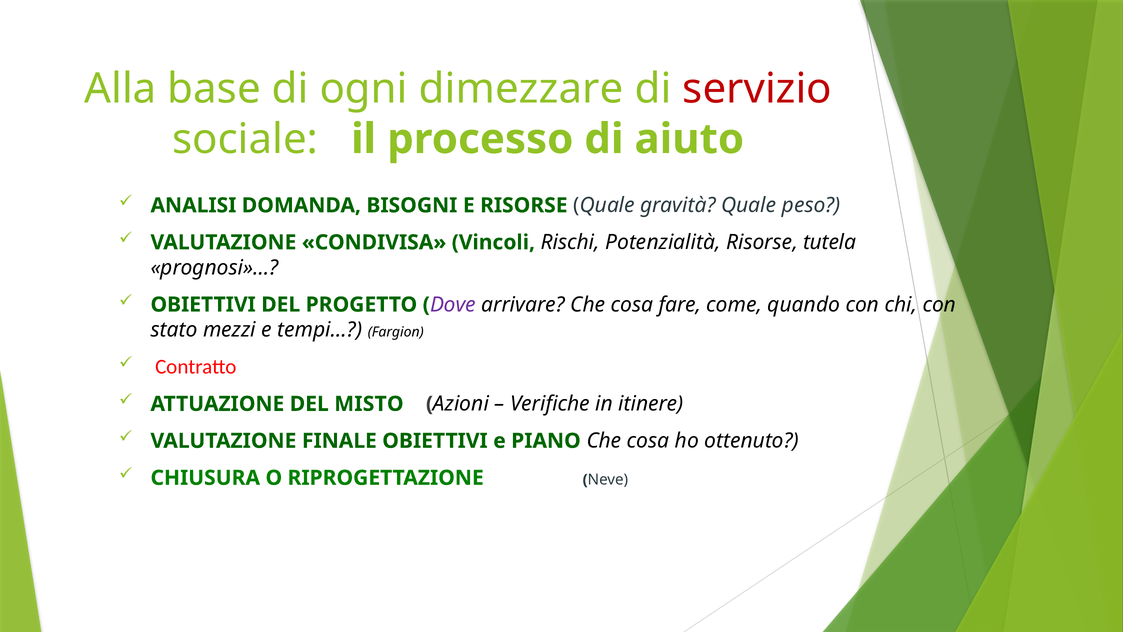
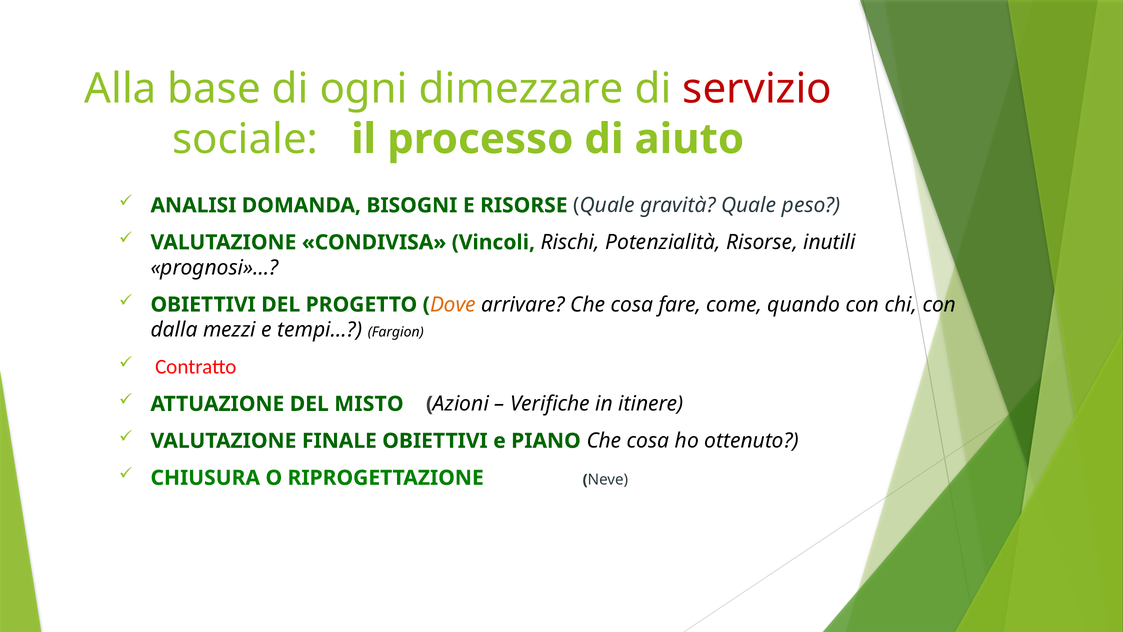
tutela: tutela -> inutili (830, 242)
Dove colour: purple -> orange (453, 305)
stato: stato -> dalla (174, 330)
